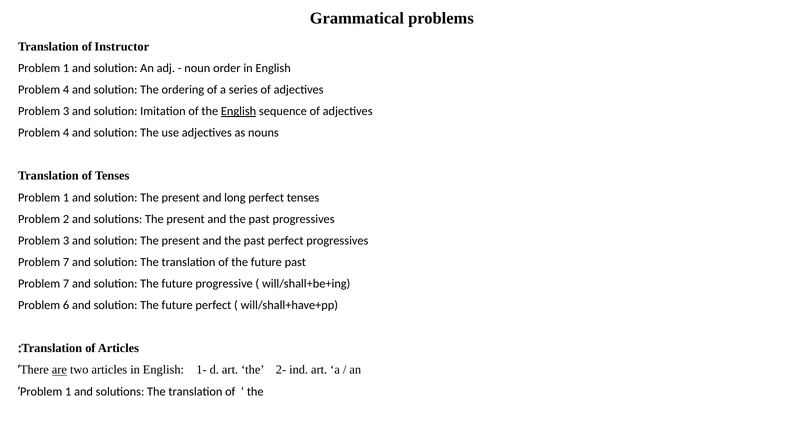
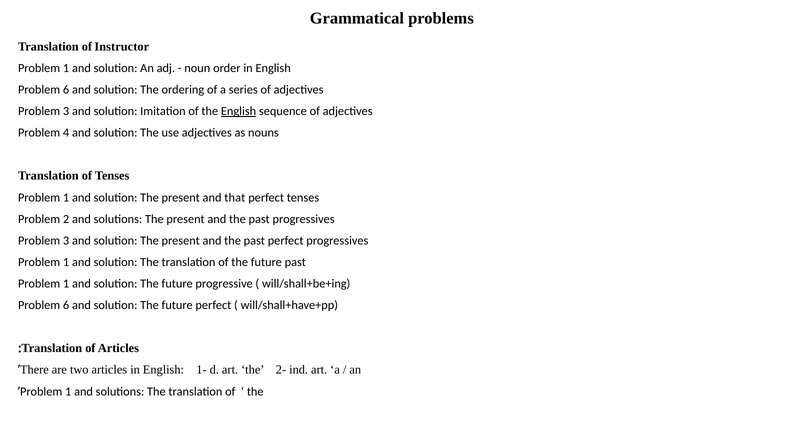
4: 4 -> 6 (66, 90)
long: long -> that (235, 198)
7: 7 -> 1 (66, 262)
7: 7 -> 1 (66, 284)
are underline: present -> none (59, 370)
